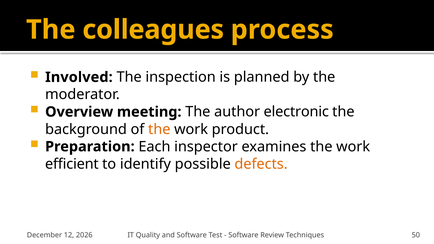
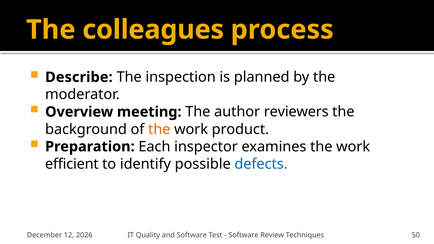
Involved: Involved -> Describe (79, 77)
electronic: electronic -> reviewers (296, 112)
defects colour: orange -> blue (261, 164)
